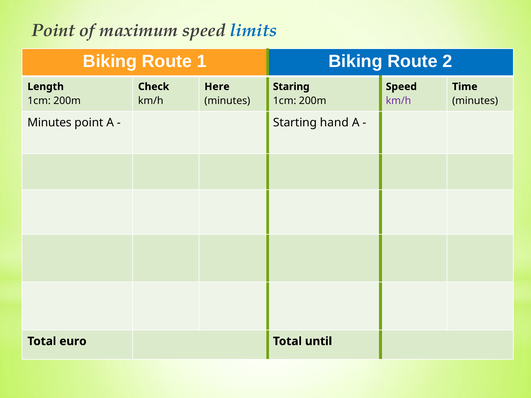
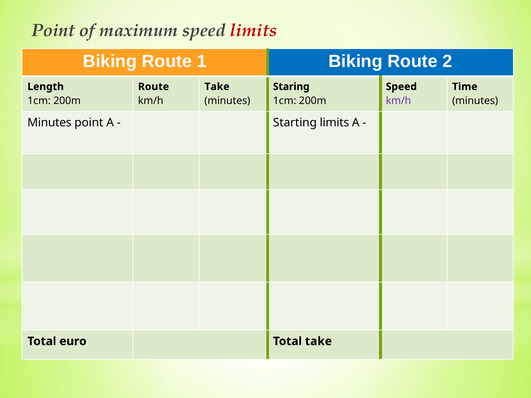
limits colour: blue -> red (254, 30)
Check: Check -> Route (154, 87)
Here: Here -> Take (217, 87)
Starting hand: hand -> limits (334, 123)
Total until: until -> take (318, 341)
